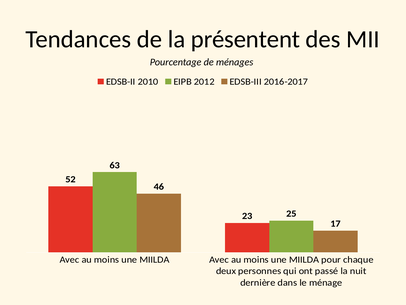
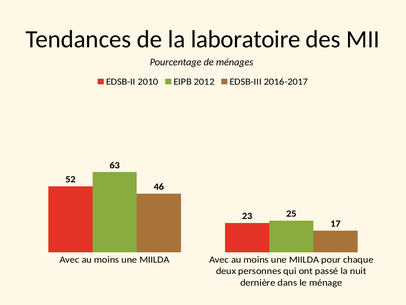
présentent: présentent -> laboratoire (246, 39)
